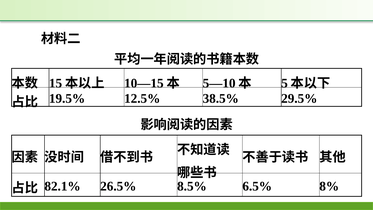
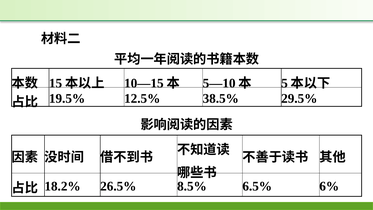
82.1%: 82.1% -> 18.2% (63, 186)
8%: 8% -> 6% (329, 186)
